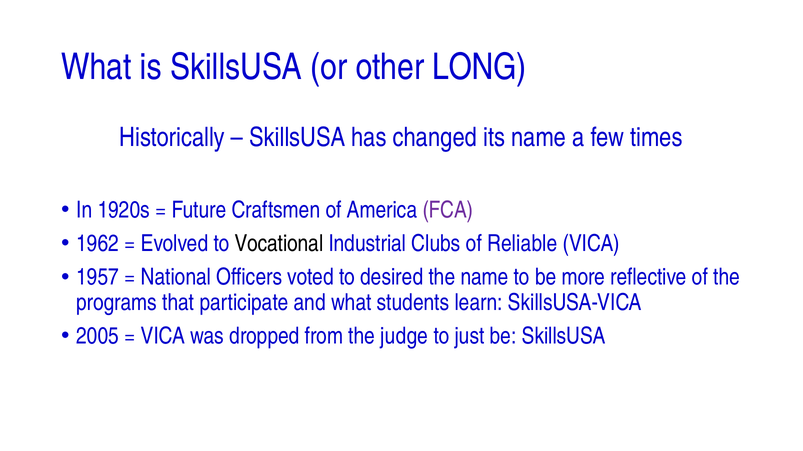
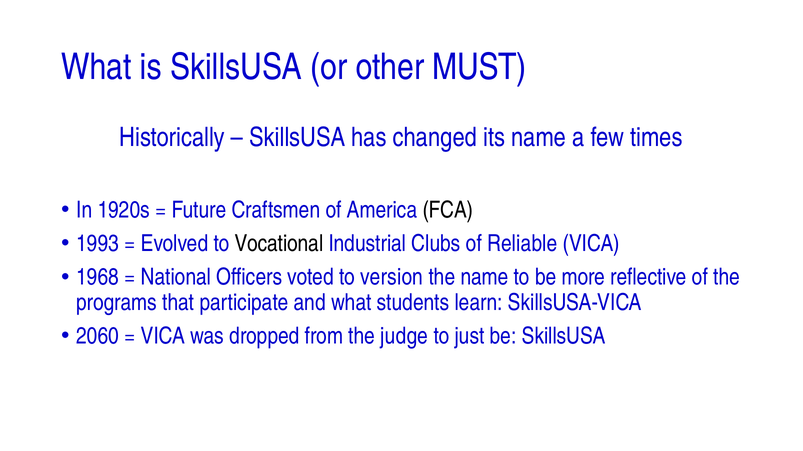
LONG: LONG -> MUST (479, 67)
FCA colour: purple -> black (448, 210)
1962: 1962 -> 1993 (98, 244)
1957: 1957 -> 1968 (98, 278)
desired: desired -> version (392, 278)
2005: 2005 -> 2060 (98, 337)
